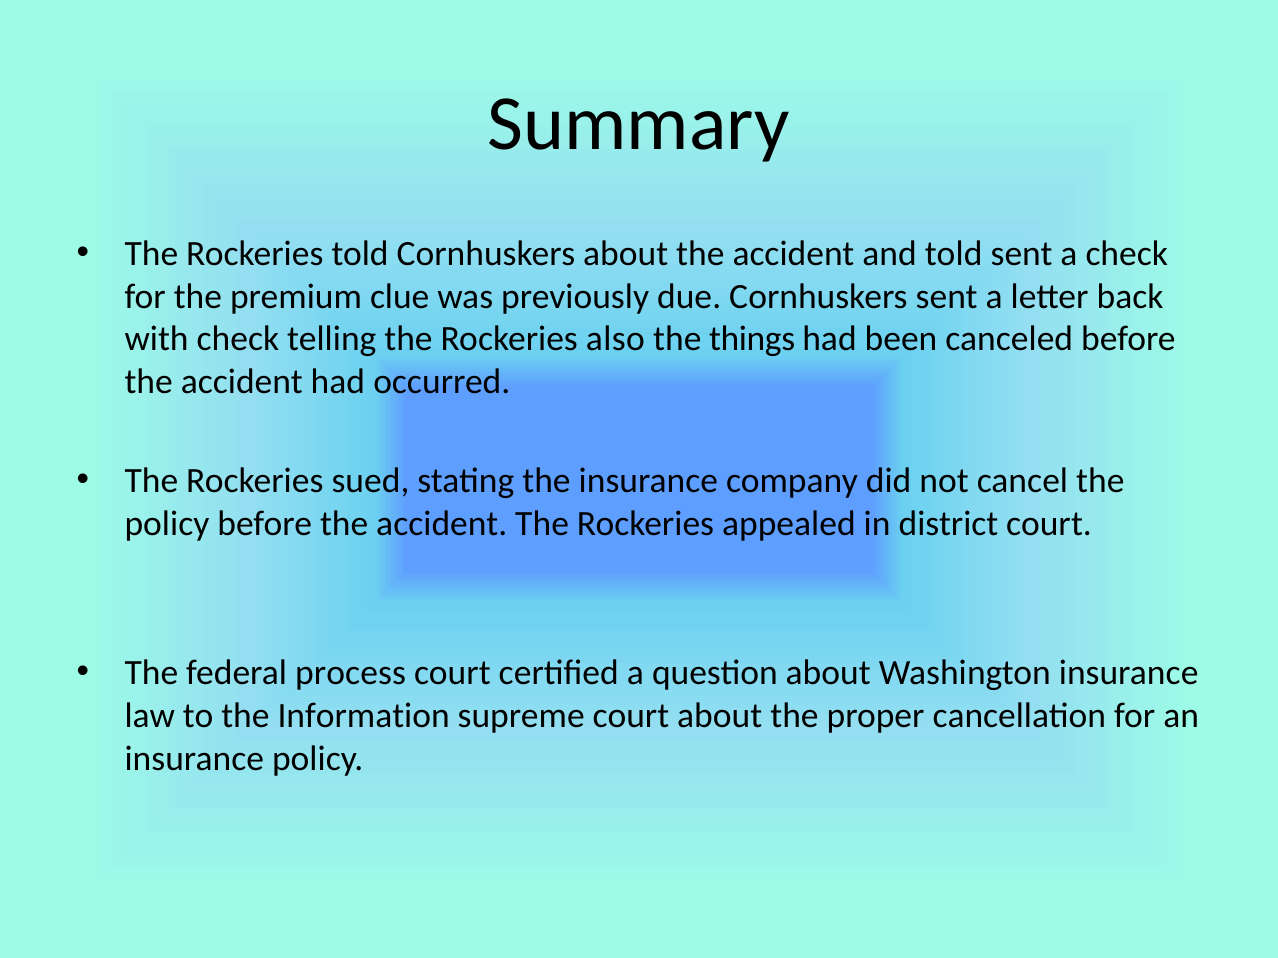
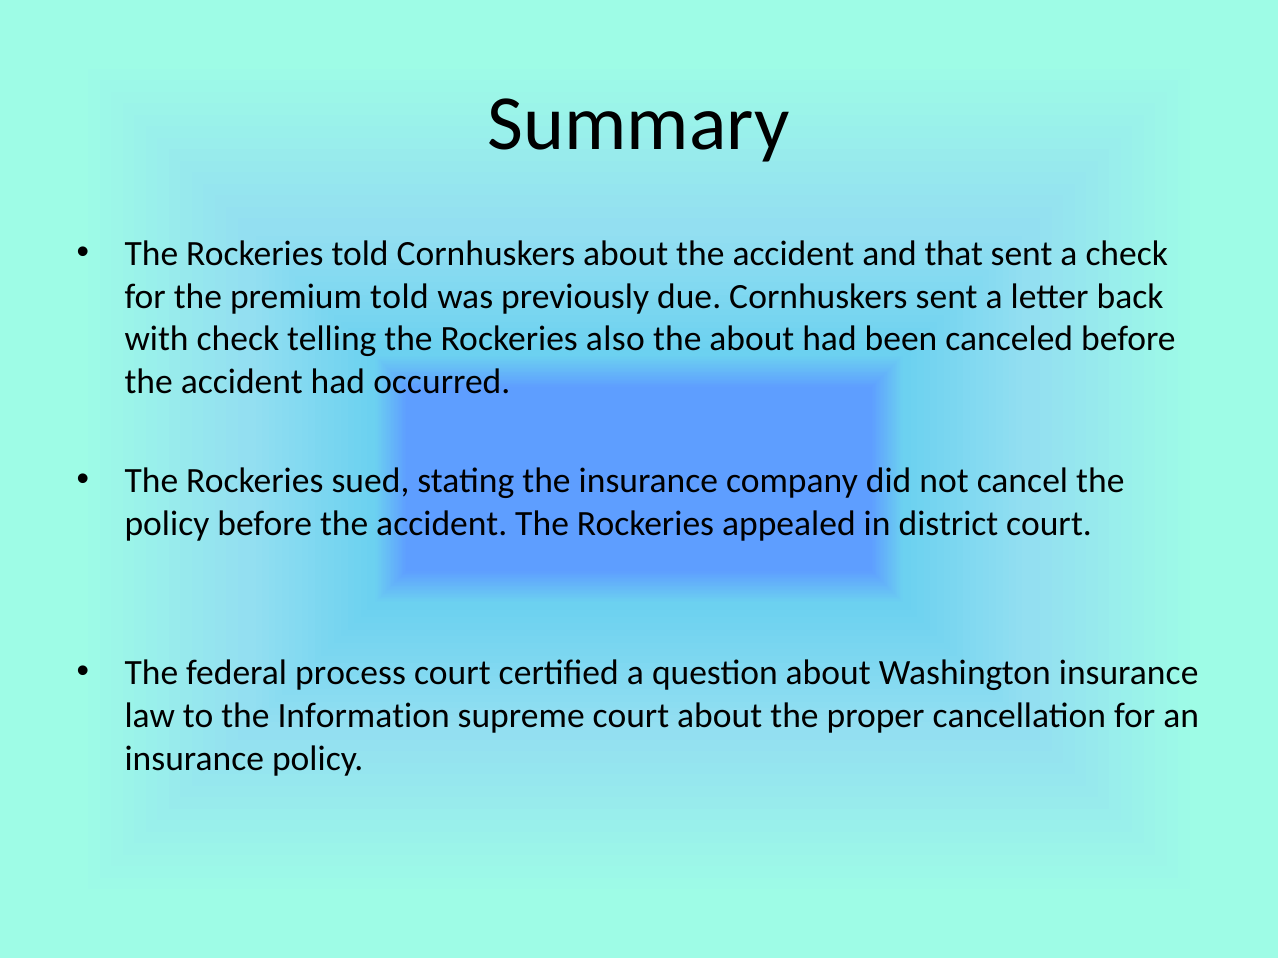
and told: told -> that (954, 254)
premium clue: clue -> told (399, 297)
the things: things -> about (752, 339)
